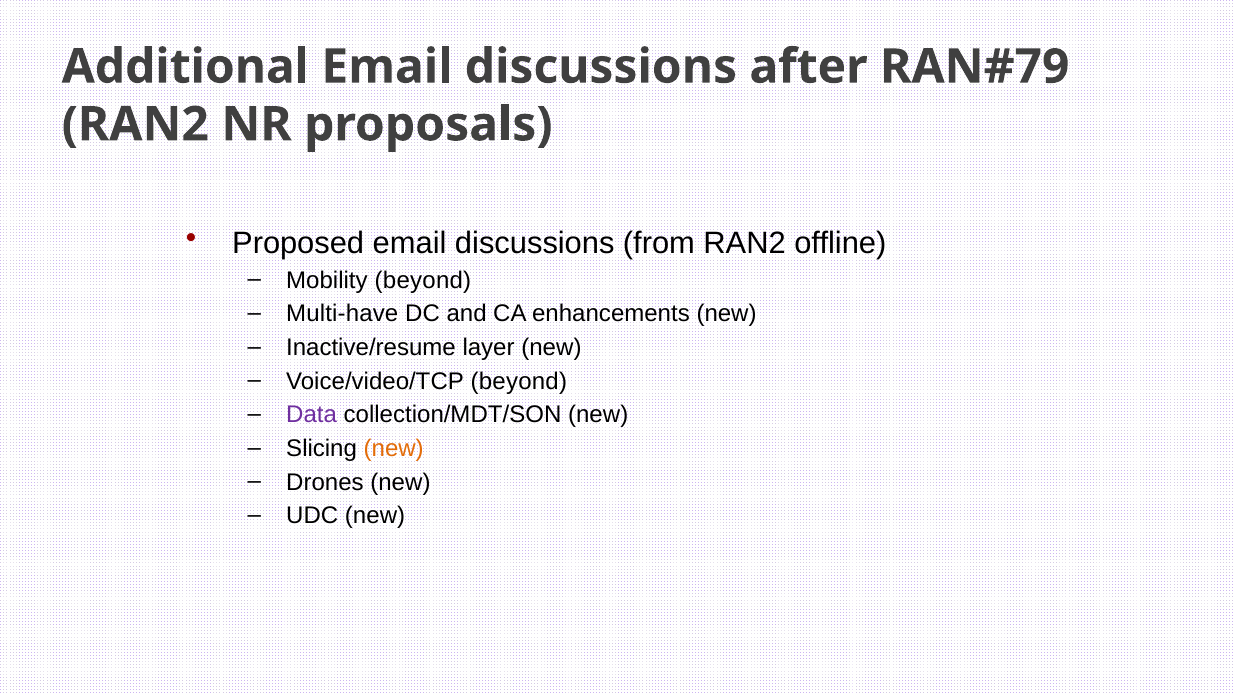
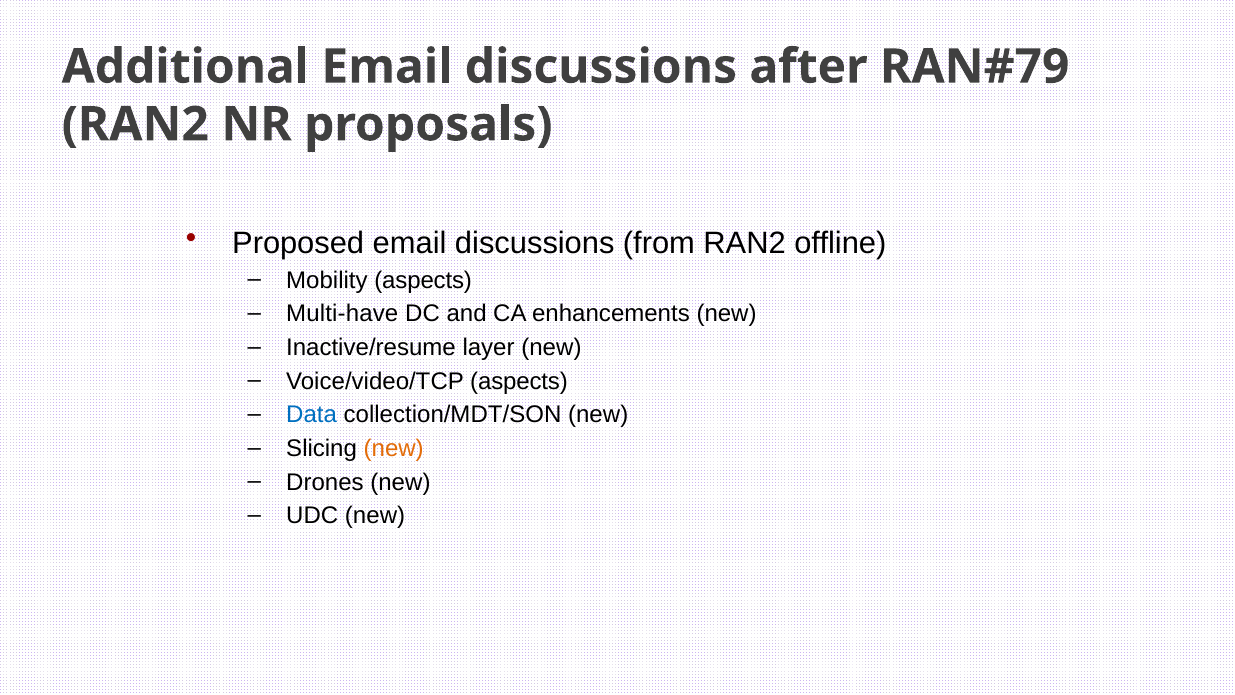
Mobility beyond: beyond -> aspects (423, 280)
Voice/video/TCP beyond: beyond -> aspects (519, 381)
Data colour: purple -> blue (312, 415)
